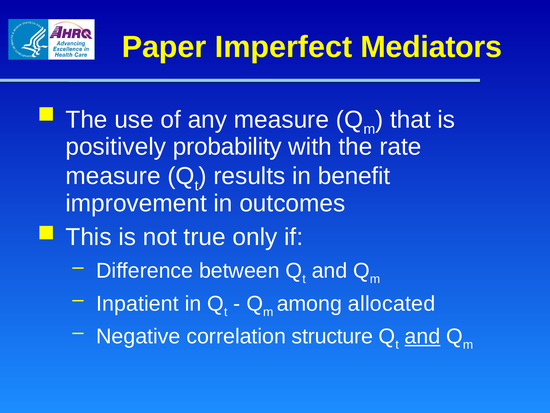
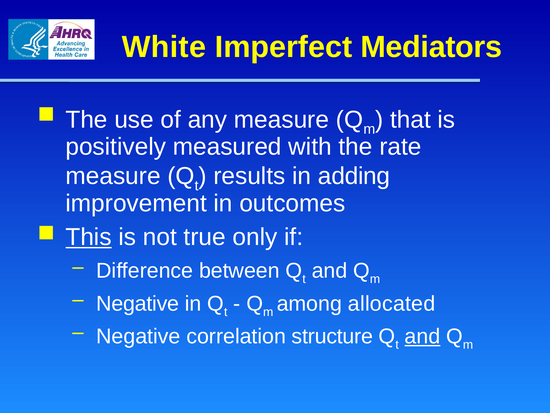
Paper: Paper -> White (164, 47)
probability: probability -> measured (227, 147)
benefit: benefit -> adding (354, 176)
This underline: none -> present (89, 237)
Inpatient: Inpatient -> Negative (138, 303)
